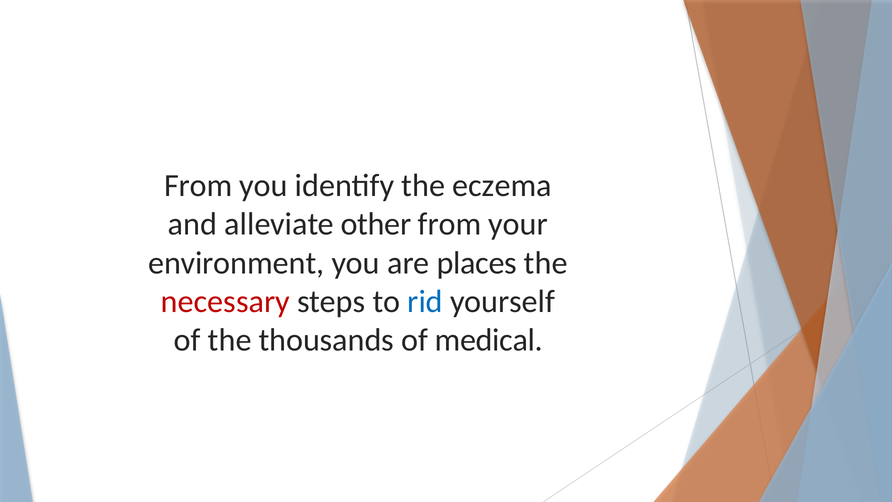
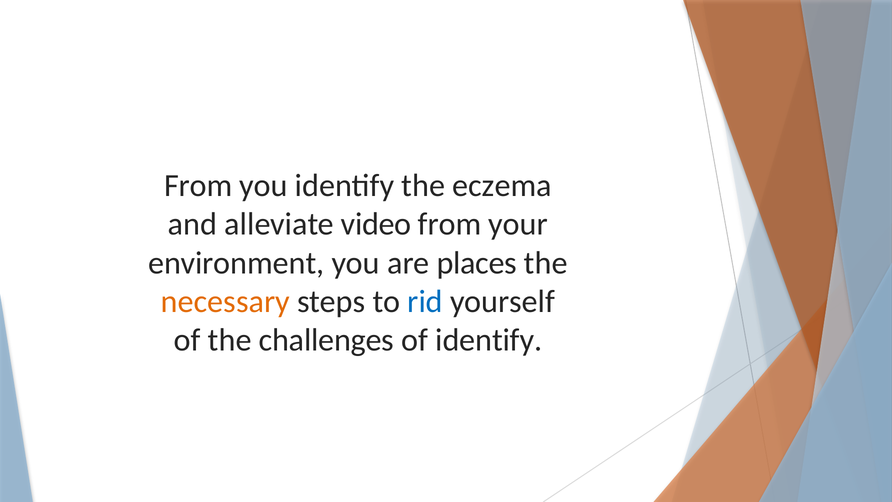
other: other -> video (376, 224)
necessary colour: red -> orange (225, 301)
thousands: thousands -> challenges (326, 340)
of medical: medical -> identify (489, 340)
